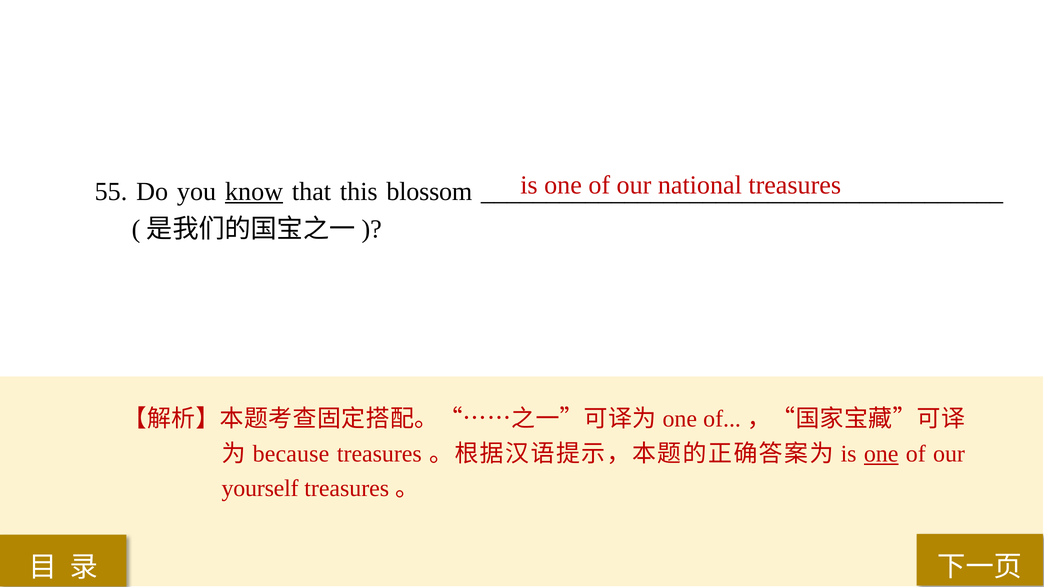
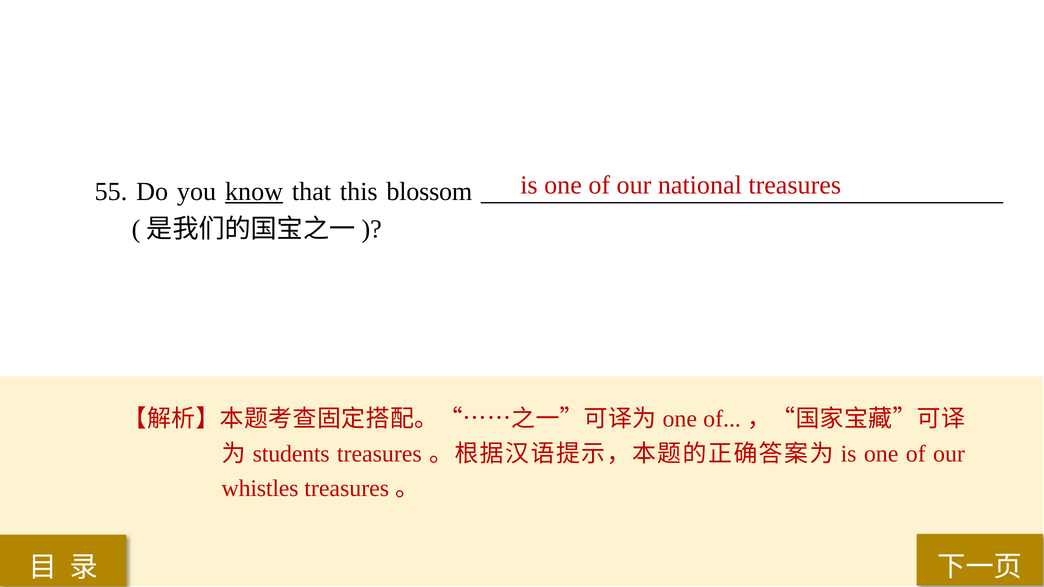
because: because -> students (291, 454)
one underline: present -> none (881, 454)
yourself: yourself -> whistles (260, 489)
